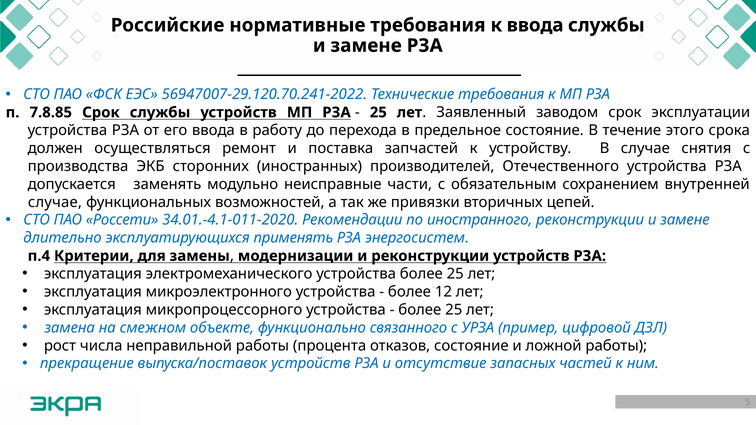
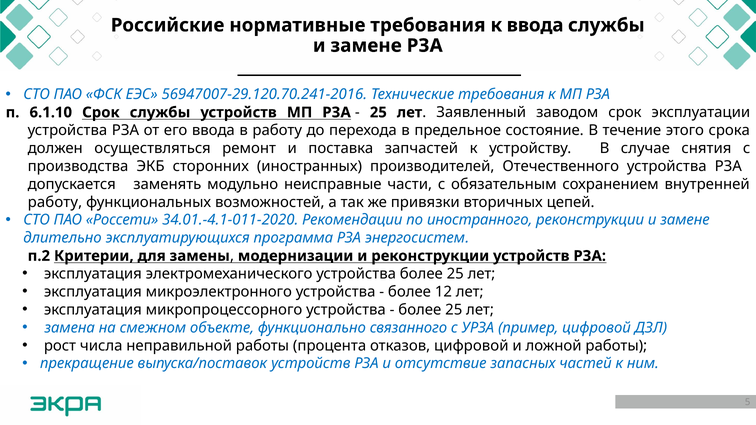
56947007-29.120.70.241-2022: 56947007-29.120.70.241-2022 -> 56947007-29.120.70.241-2016 (264, 95)
7.8.85: 7.8.85 -> 6.1.10 (51, 112)
случае: случае -> работу (55, 202)
применять: применять -> программа (293, 238)
п.4: п.4 -> п.2 (39, 256)
отказов состояние: состояние -> цифровой (471, 346)
